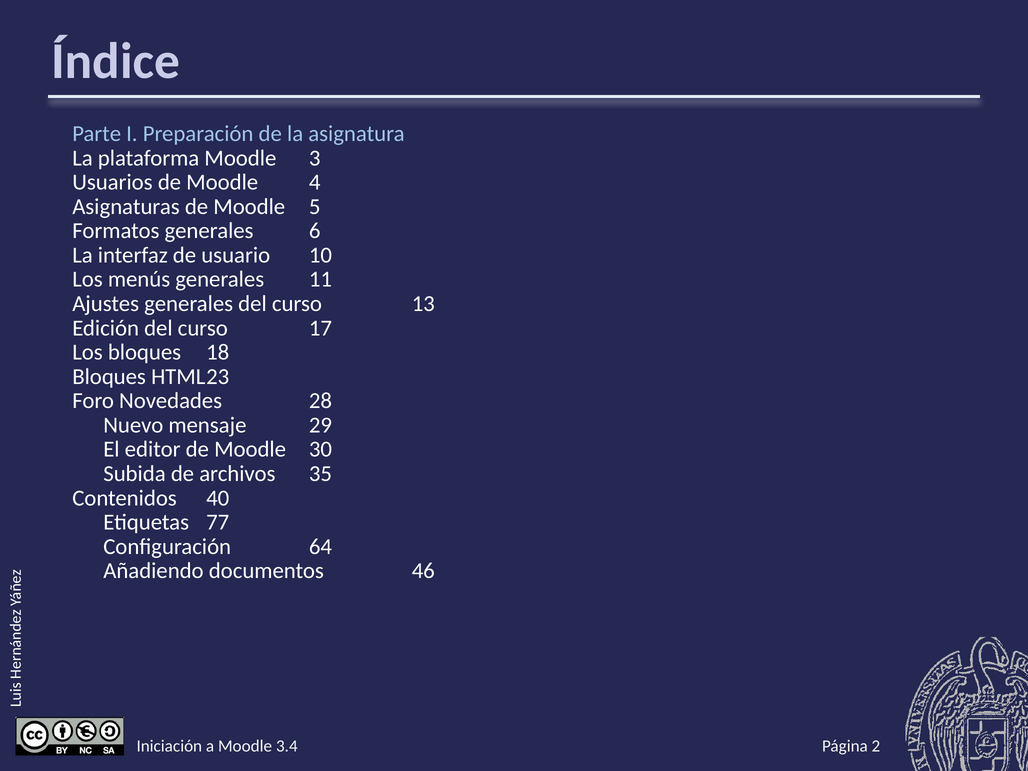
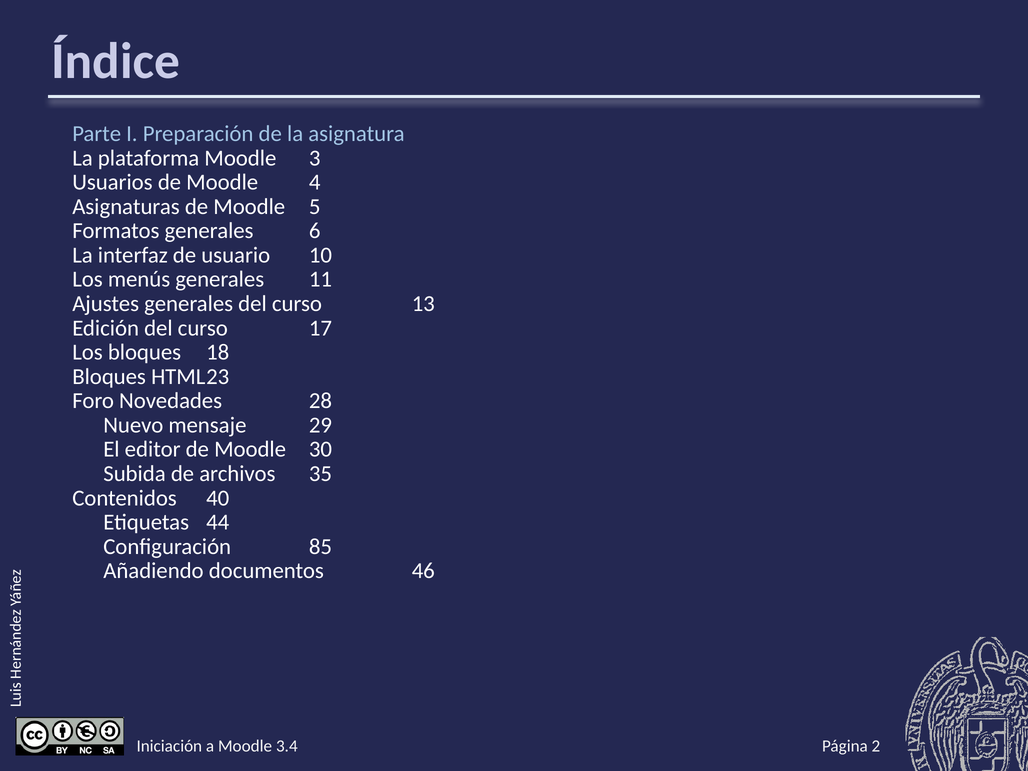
77: 77 -> 44 (218, 522)
64: 64 -> 85 (320, 547)
